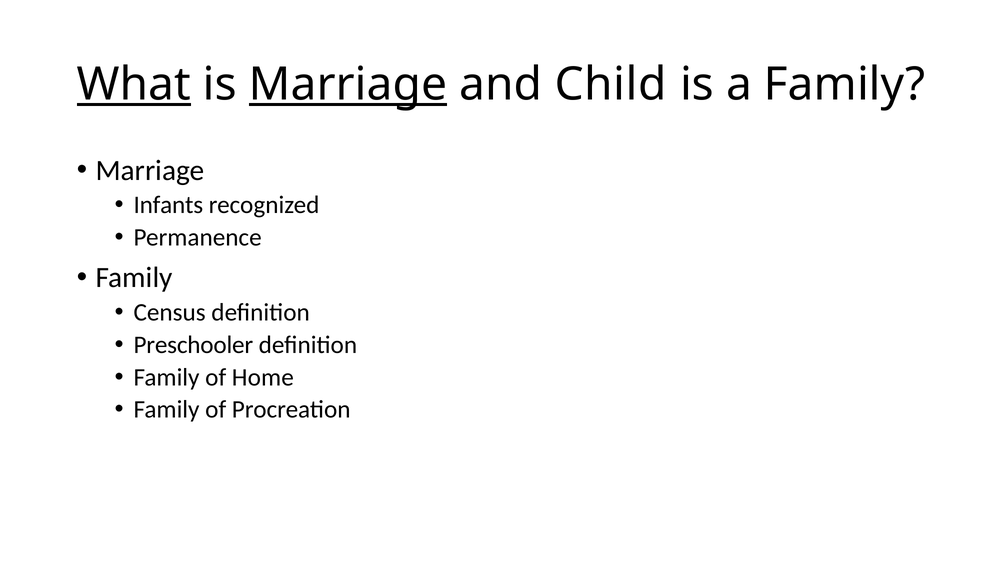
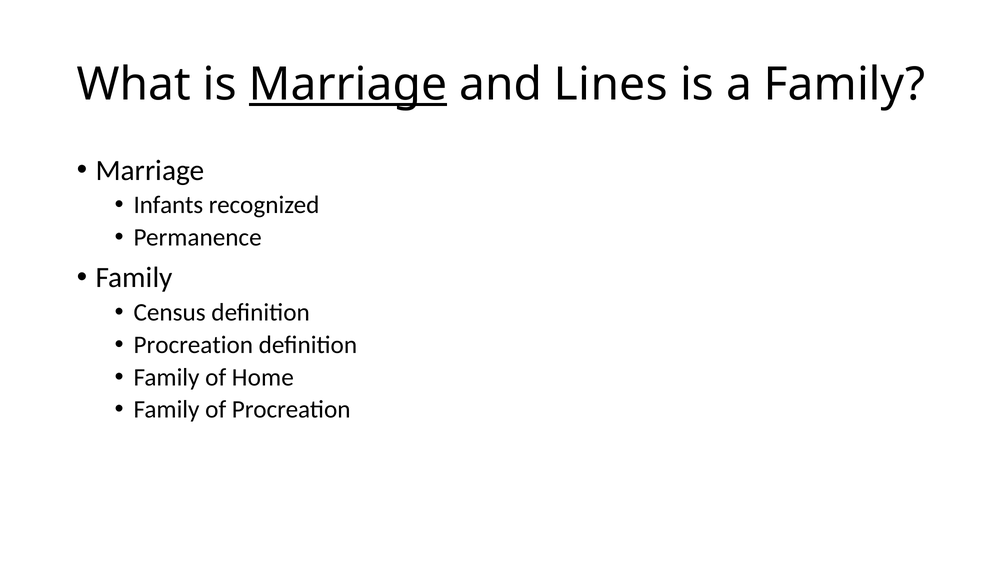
What underline: present -> none (134, 85)
Child: Child -> Lines (611, 85)
Preschooler: Preschooler -> Procreation (193, 345)
